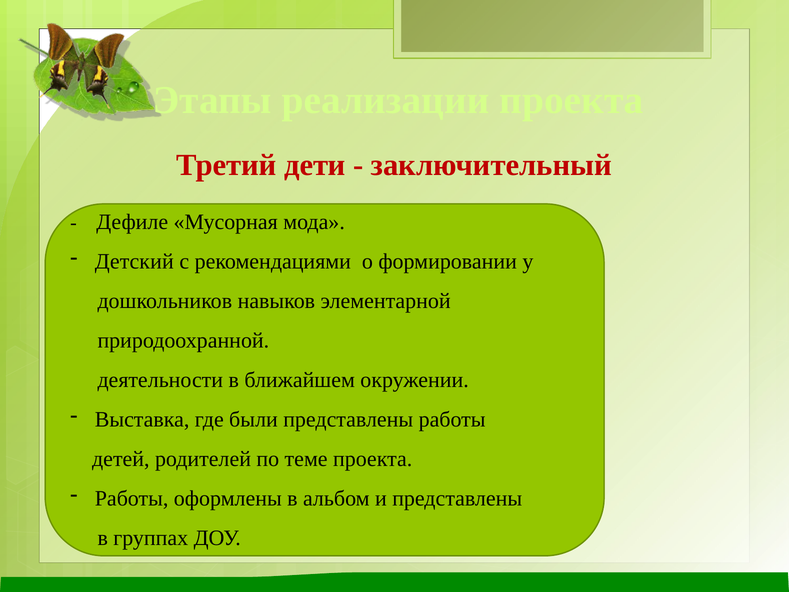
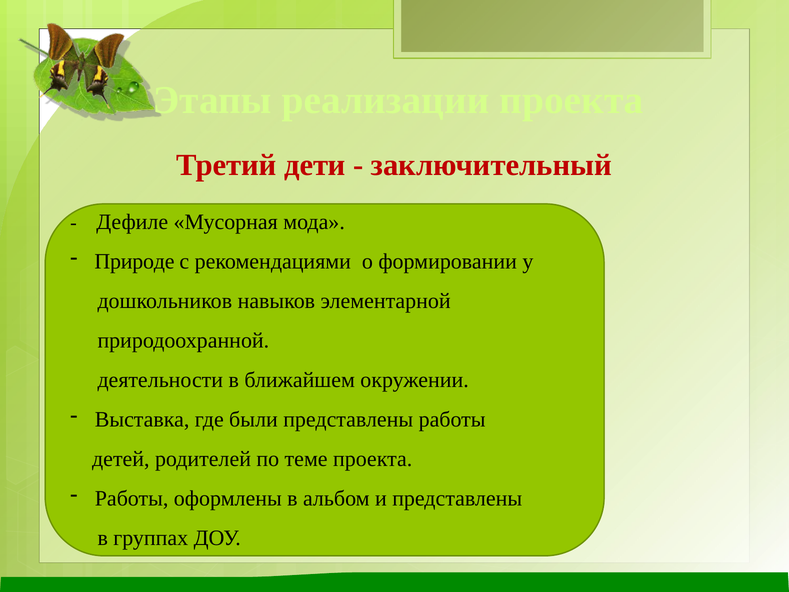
Детский: Детский -> Природе (134, 262)
